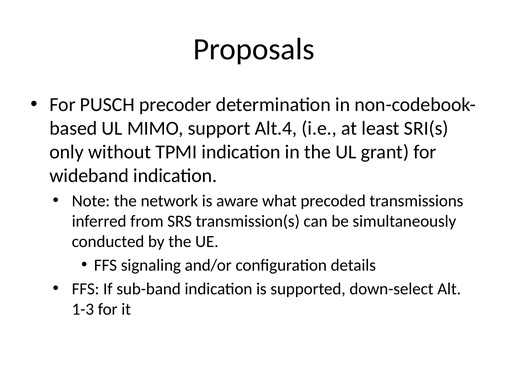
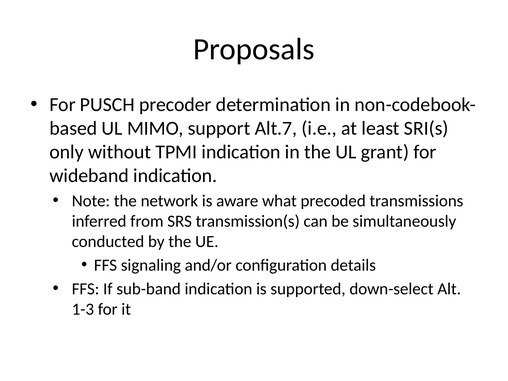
Alt.4: Alt.4 -> Alt.7 (276, 128)
